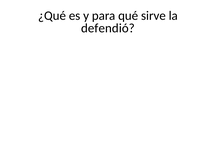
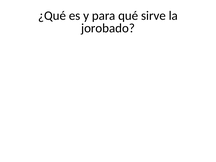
defendió: defendió -> jorobado (108, 28)
